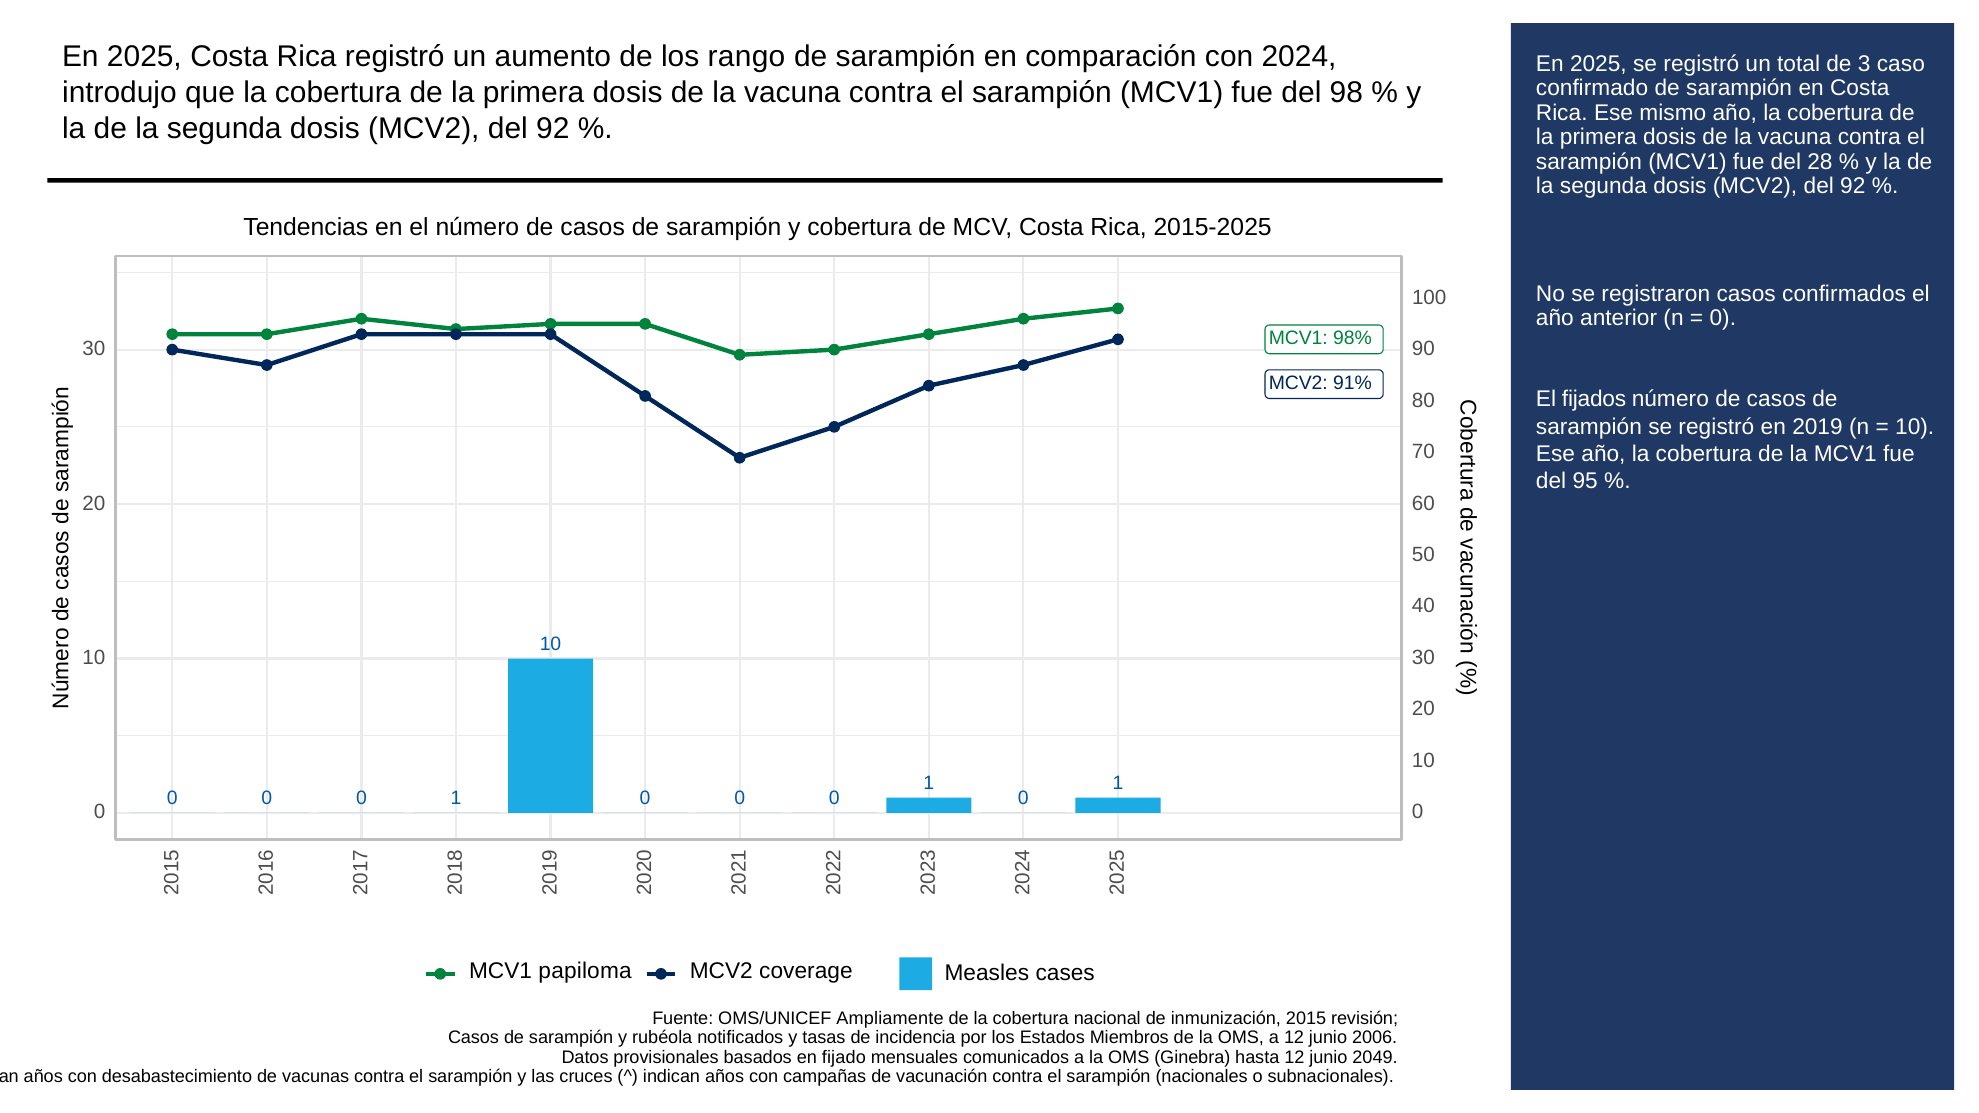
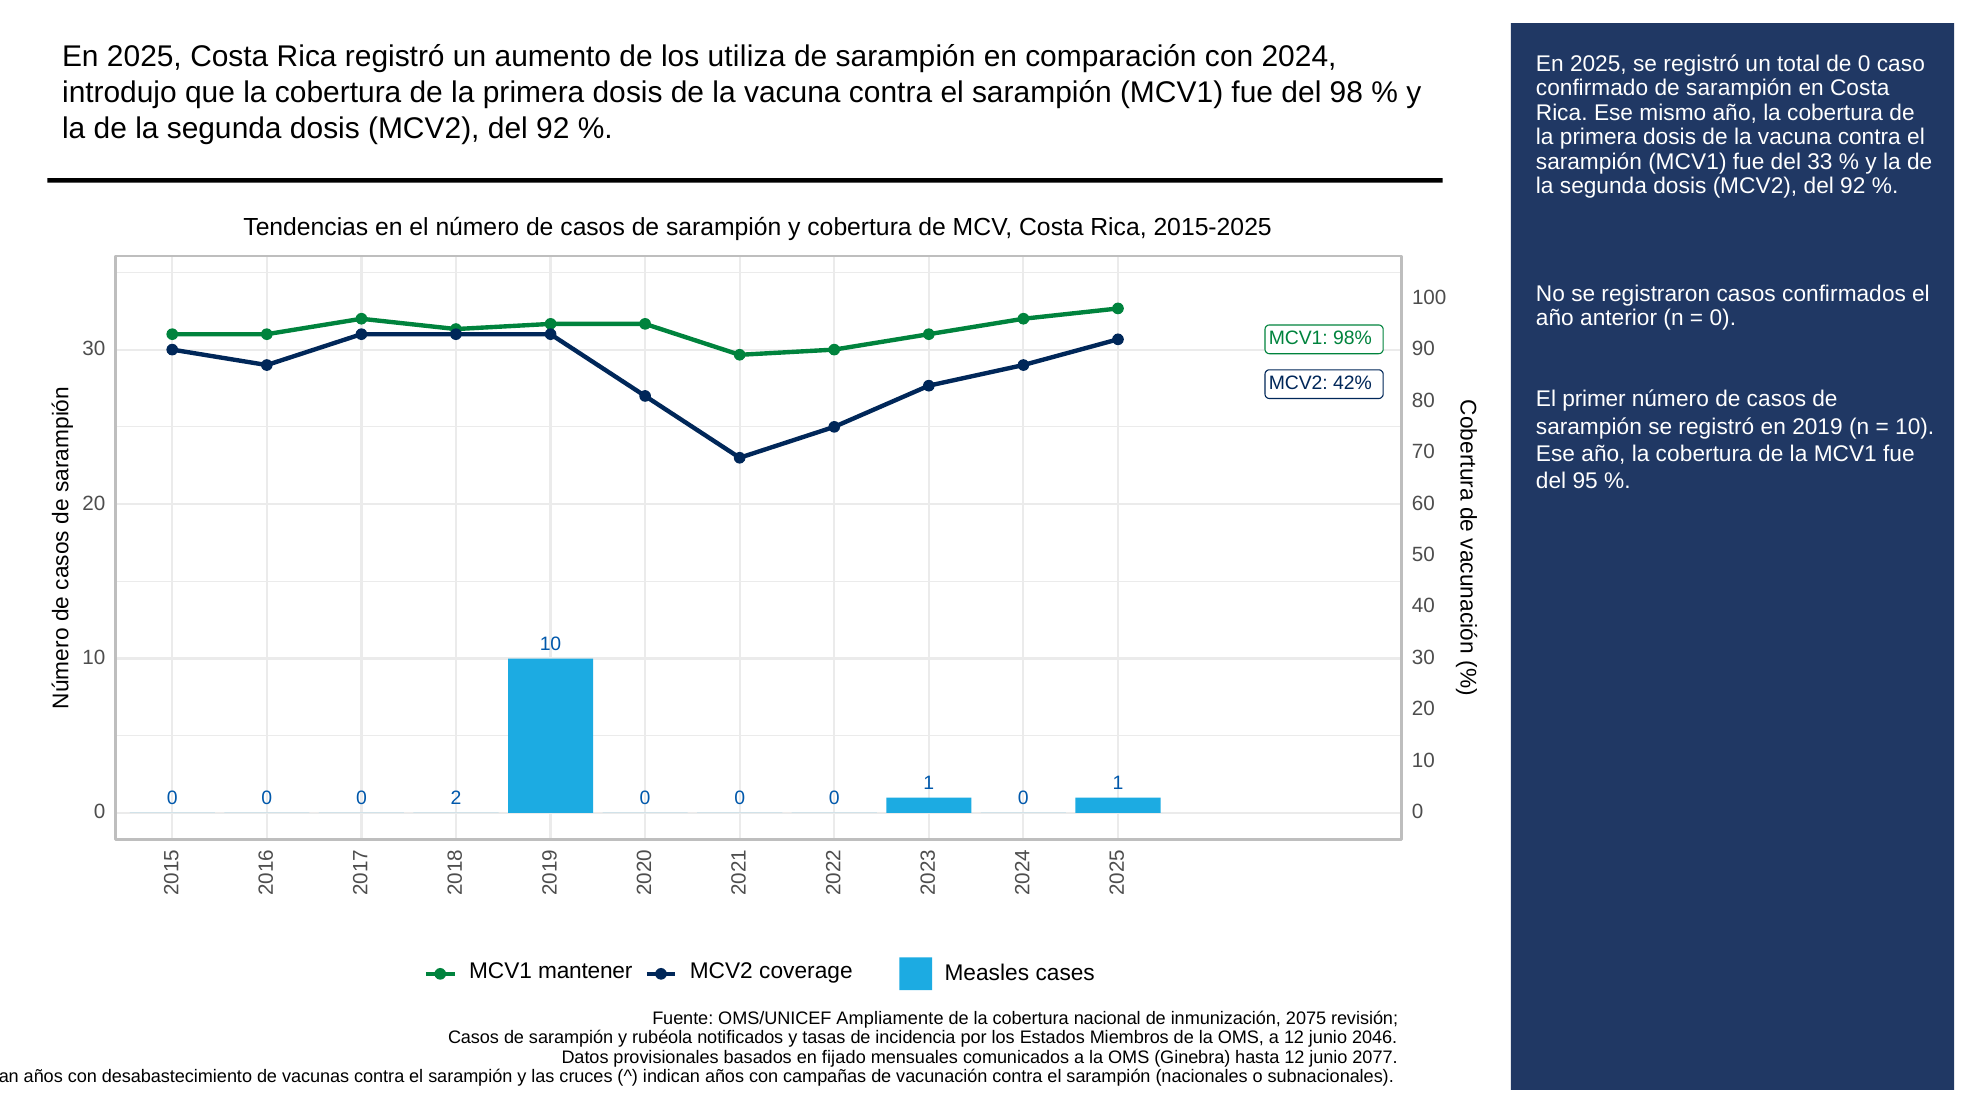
rango: rango -> utiliza (747, 57)
de 3: 3 -> 0 (1864, 64)
28: 28 -> 33 (1820, 162)
91%: 91% -> 42% (1353, 383)
fijados: fijados -> primer (1594, 400)
1: 1 -> 2 (456, 798)
papiloma: papiloma -> mantener (585, 971)
2015: 2015 -> 2075 (1306, 1019)
2006: 2006 -> 2046 (1375, 1038)
2049: 2049 -> 2077 (1375, 1057)
